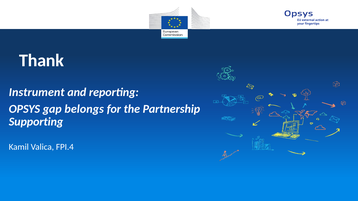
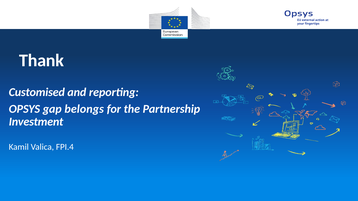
Instrument: Instrument -> Customised (37, 92)
Supporting: Supporting -> Investment (36, 122)
